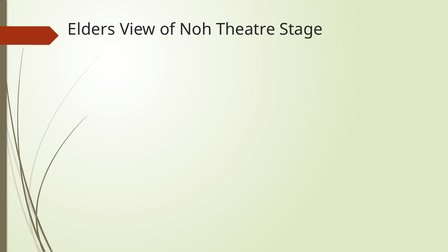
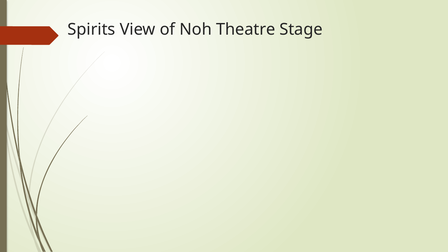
Elders: Elders -> Spirits (91, 29)
